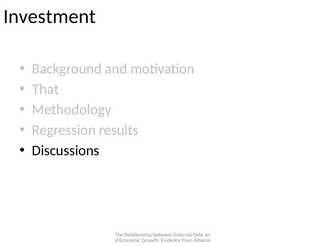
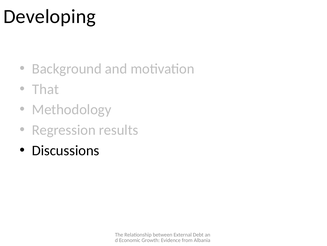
Investment: Investment -> Developing (50, 16)
